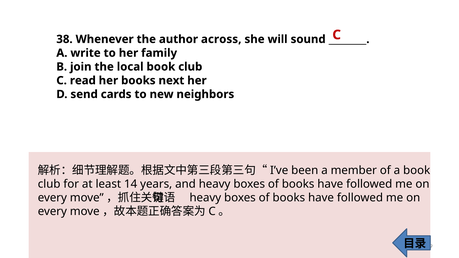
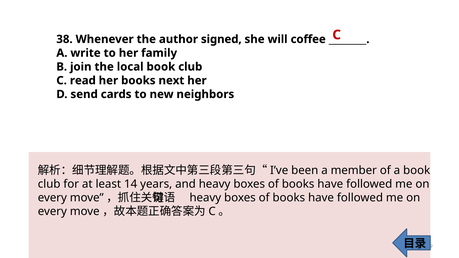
across: across -> signed (221, 39)
sound: sound -> coffee (308, 39)
